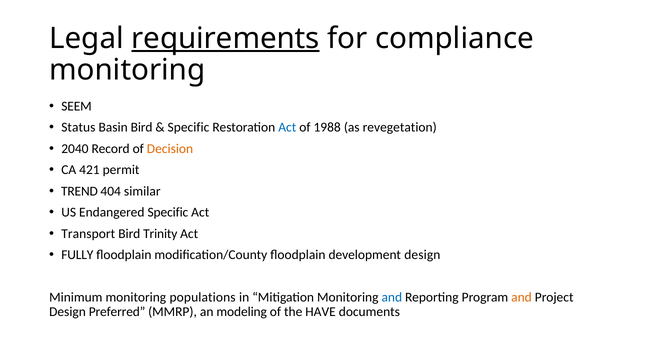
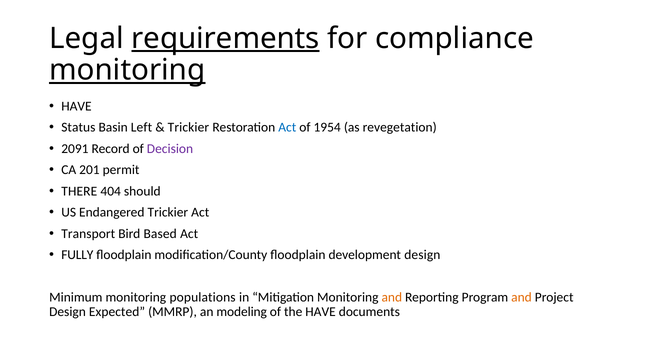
monitoring underline: none -> present (127, 70)
SEEM: SEEM -> HAVE (76, 106)
Basin Bird: Bird -> Left (141, 127)
Specific: Specific -> Trickier (188, 127)
1988: 1988 -> 1954 (327, 127)
2040: 2040 -> 2091 (75, 149)
Decision colour: orange -> purple (170, 149)
421: 421 -> 201 (89, 170)
TREND: TREND -> THERE (79, 191)
similar: similar -> should (142, 191)
Endangered Specific: Specific -> Trickier (168, 212)
Trinity: Trinity -> Based (160, 234)
and colour: blue -> orange (392, 297)
Preferred: Preferred -> Expected (117, 312)
